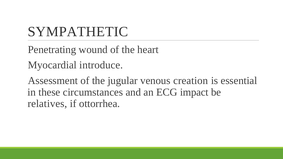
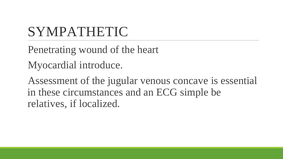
creation: creation -> concave (191, 81)
impact: impact -> simple (194, 92)
ottorrhea: ottorrhea -> localized (100, 104)
